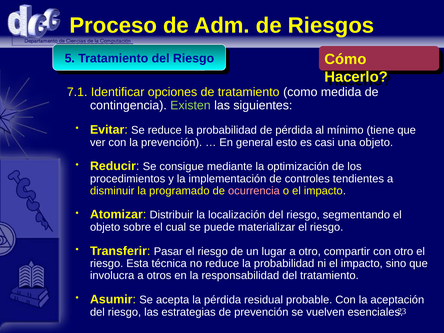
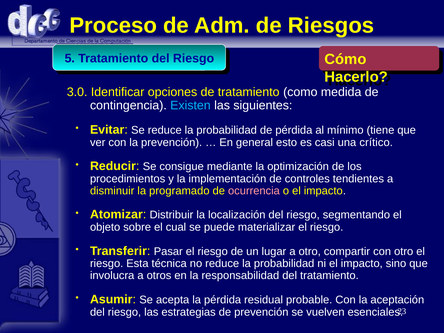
7.1: 7.1 -> 3.0 (77, 92)
Existen colour: light green -> light blue (190, 105)
una objeto: objeto -> crítico (376, 142)
